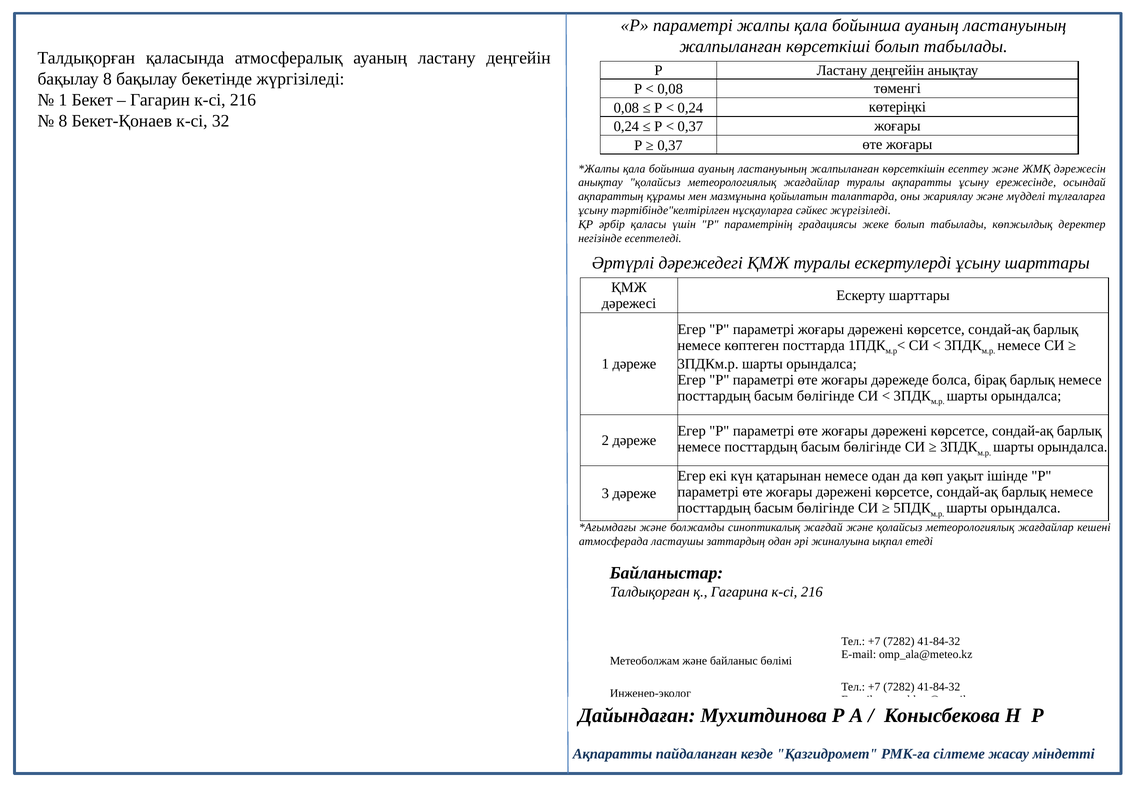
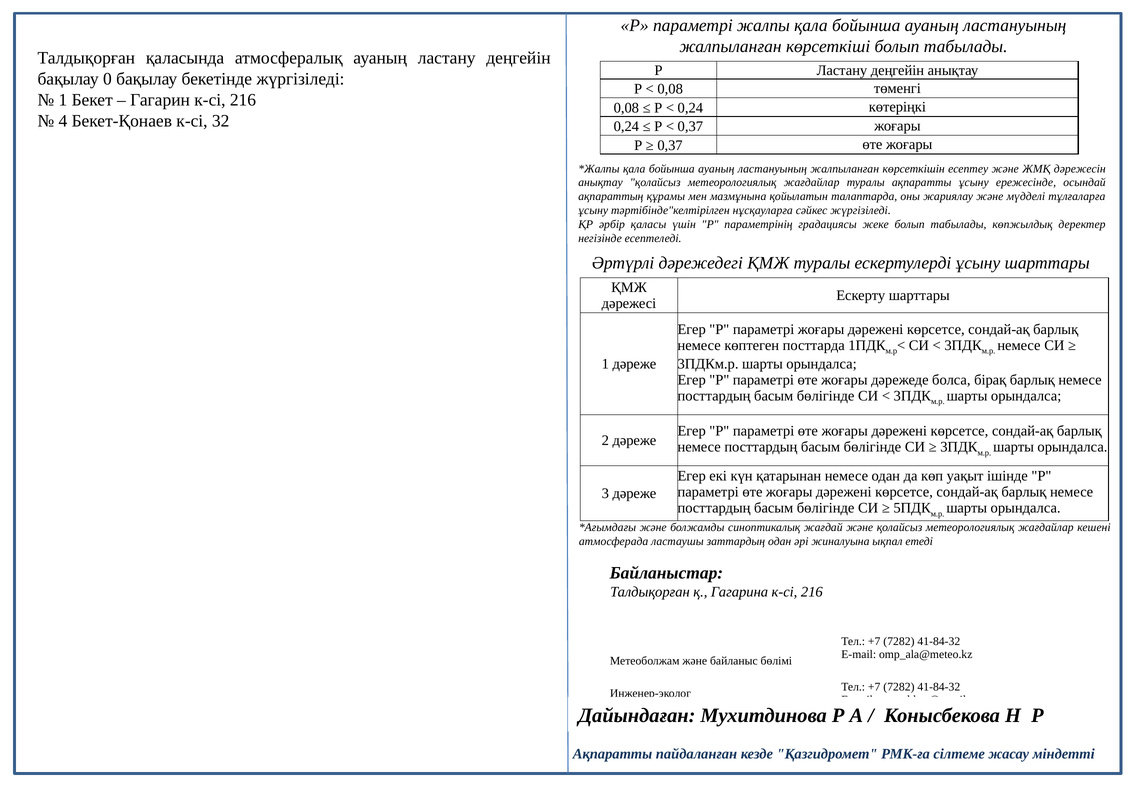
бақылау 8: 8 -> 0 (107, 79)
8: 8 -> 4 (63, 121)
